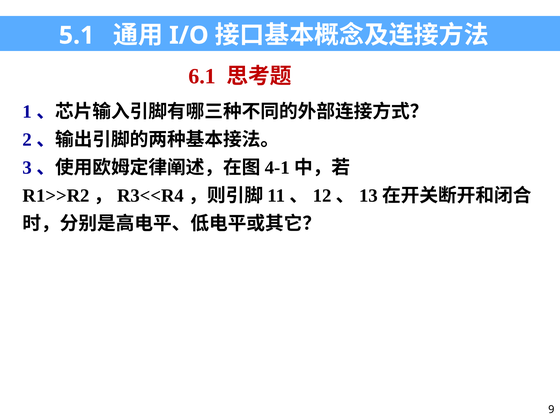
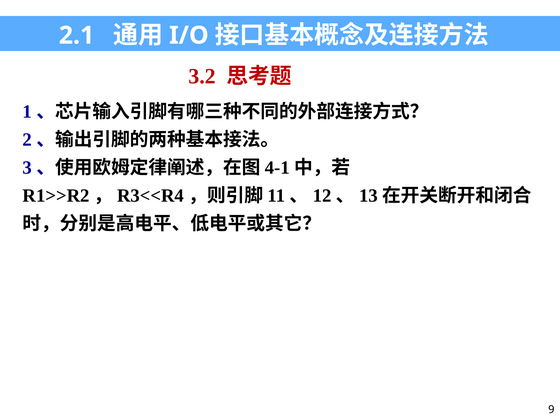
5.1: 5.1 -> 2.1 (77, 35)
6.1: 6.1 -> 3.2 (202, 76)
